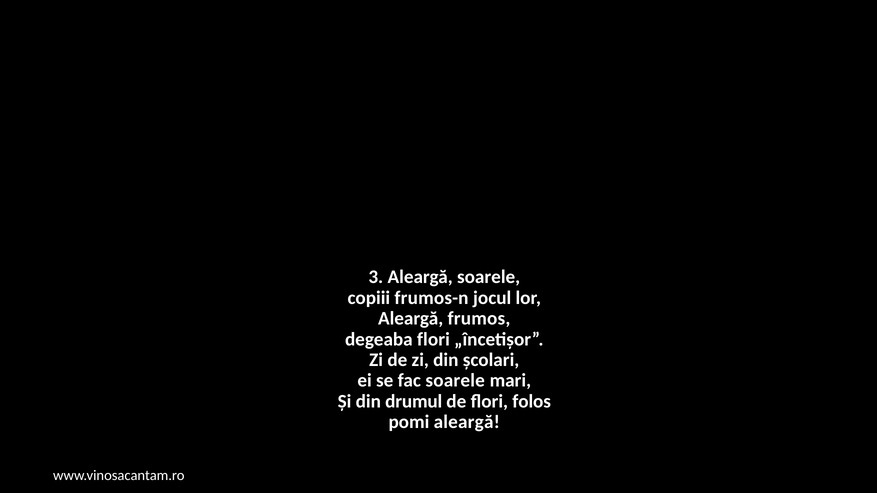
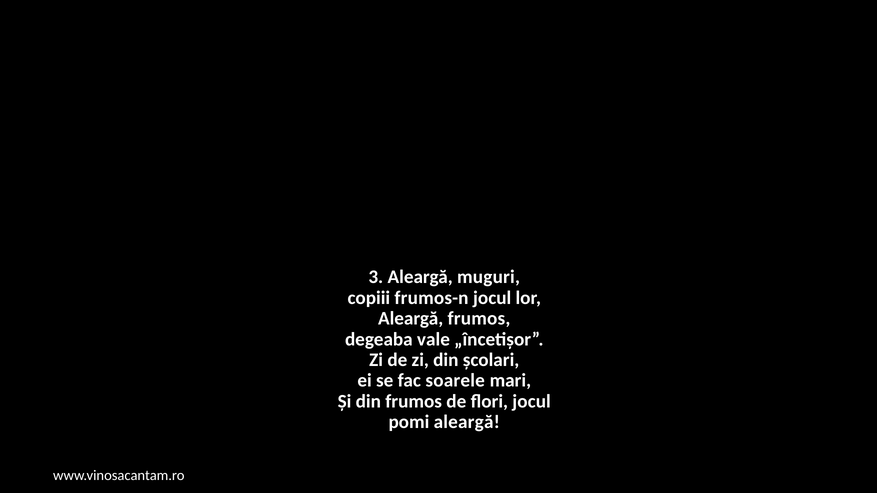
Aleargă soarele: soarele -> muguri (489, 277)
degeaba flori: flori -> vale (433, 339)
din drumul: drumul -> frumos (414, 402)
flori folos: folos -> jocul (532, 402)
